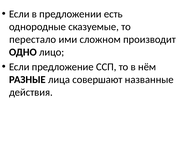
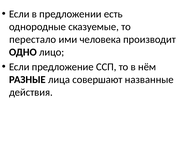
сложном: сложном -> человека (100, 39)
